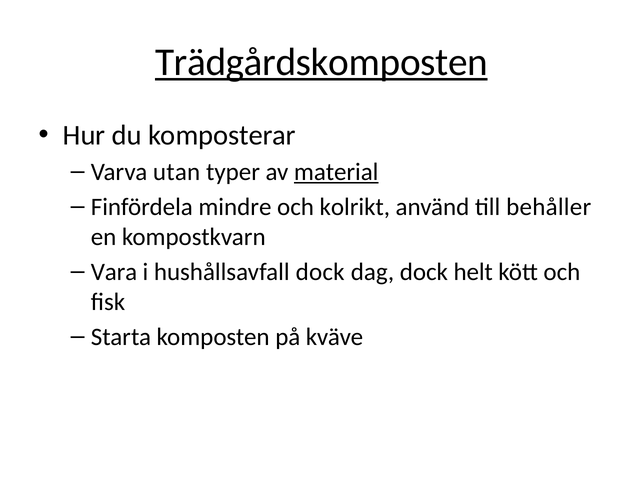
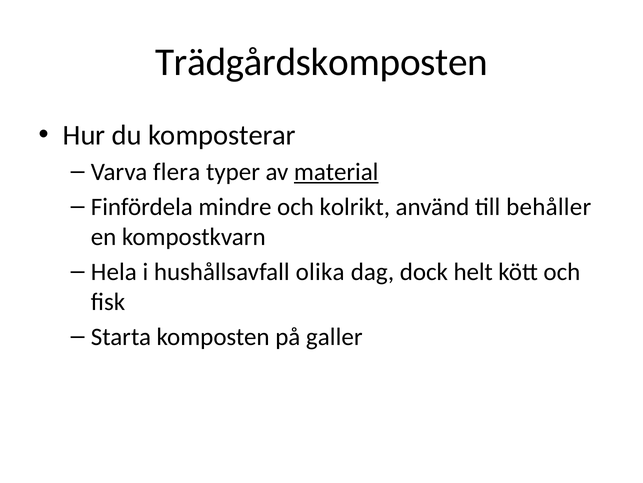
Trädgårdskomposten underline: present -> none (321, 62)
utan: utan -> flera (177, 172)
Vara: Vara -> Hela (114, 272)
hushållsavfall dock: dock -> olika (320, 272)
kväve: kväve -> galler (334, 337)
